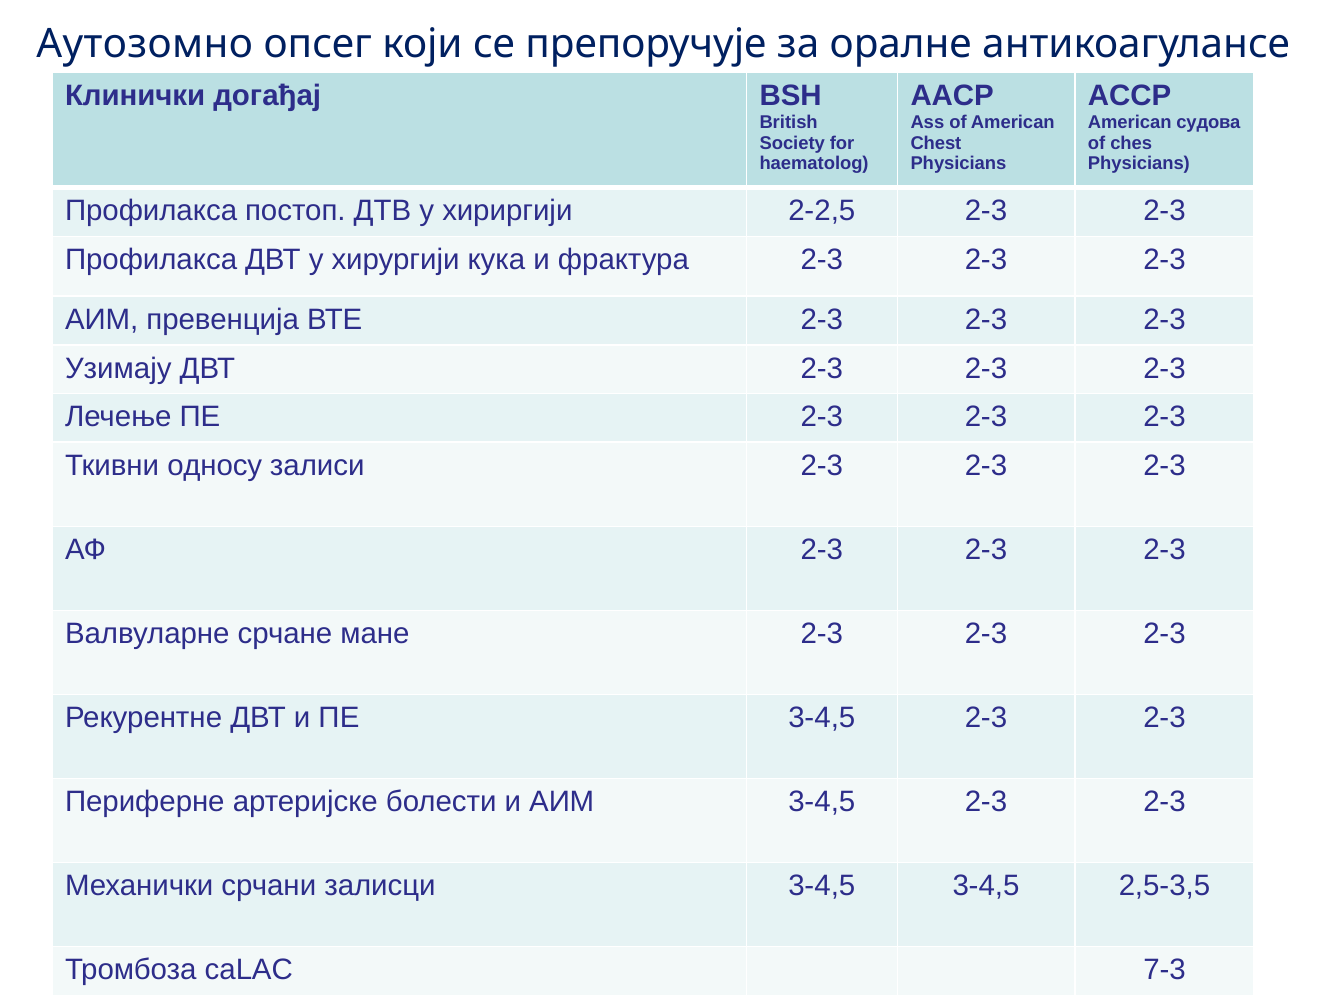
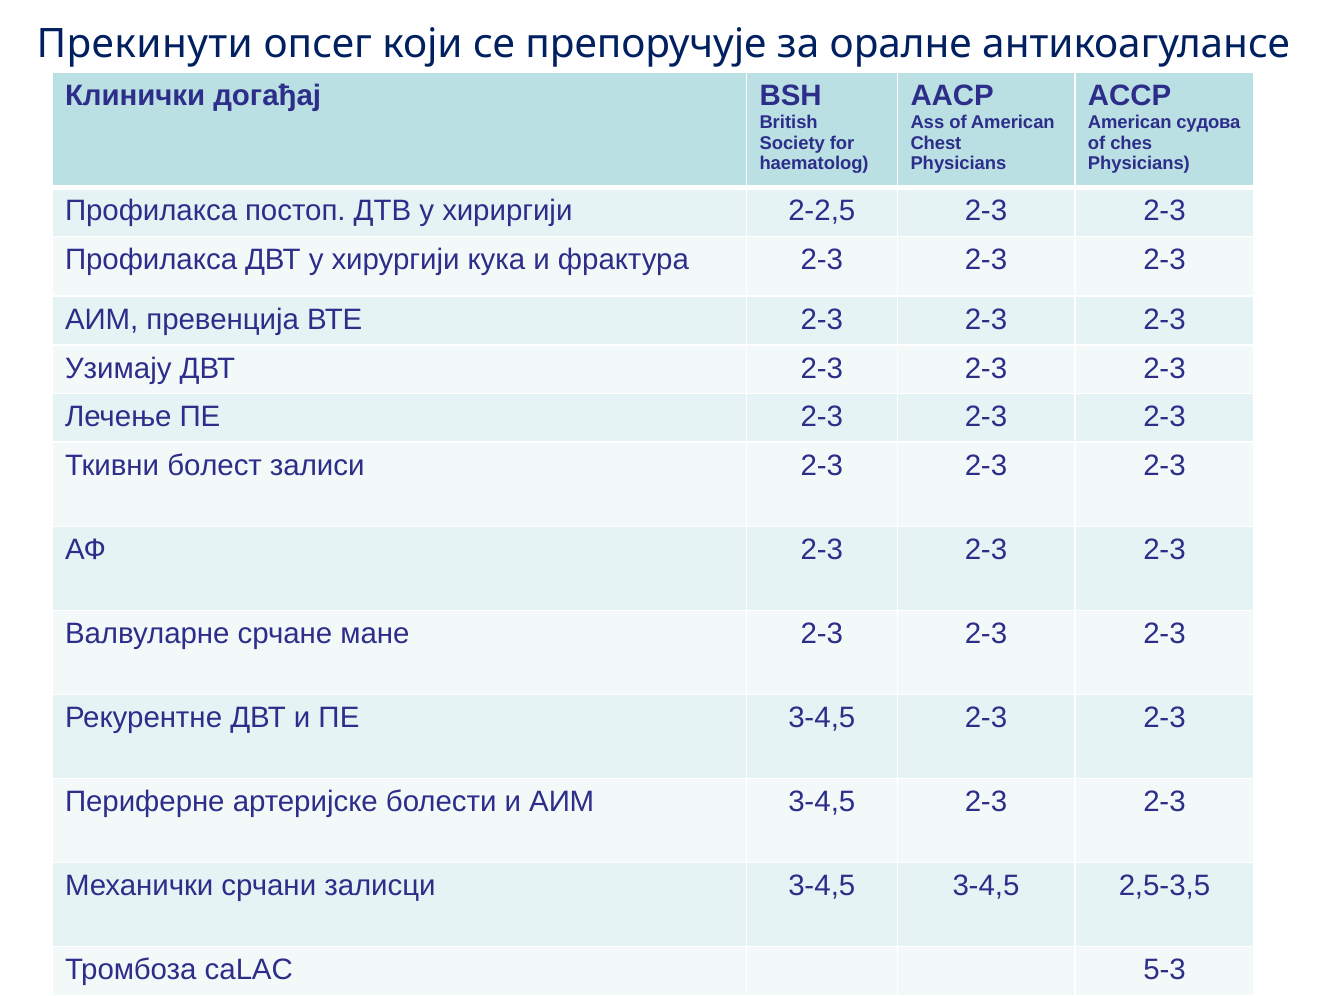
Аутозомно: Аутозомно -> Прекинути (145, 44)
односу: односу -> болест (215, 465)
7-3: 7-3 -> 5-3 (1165, 969)
